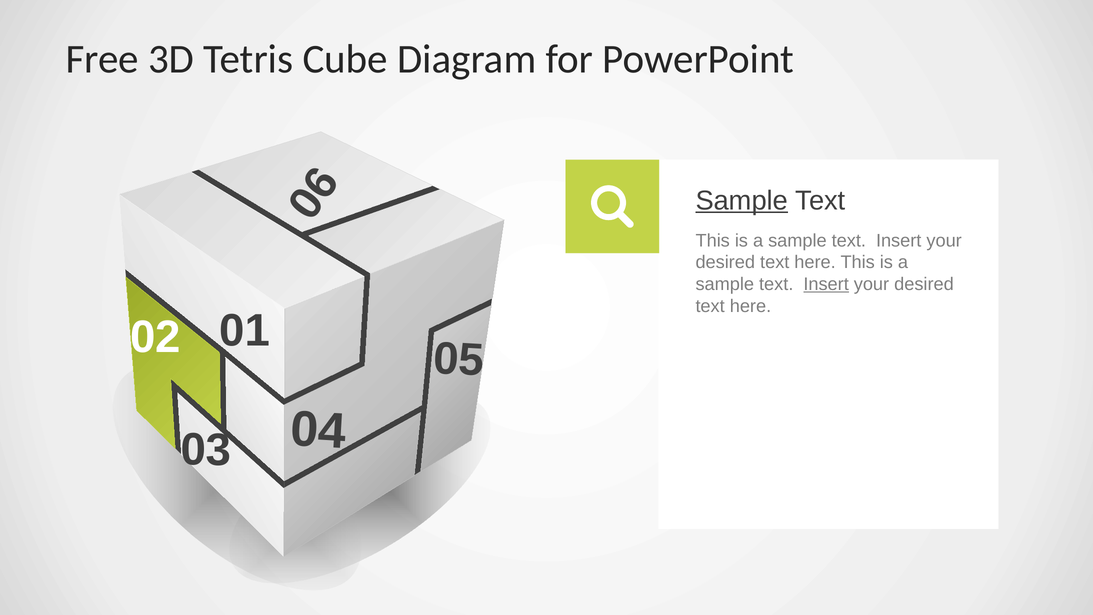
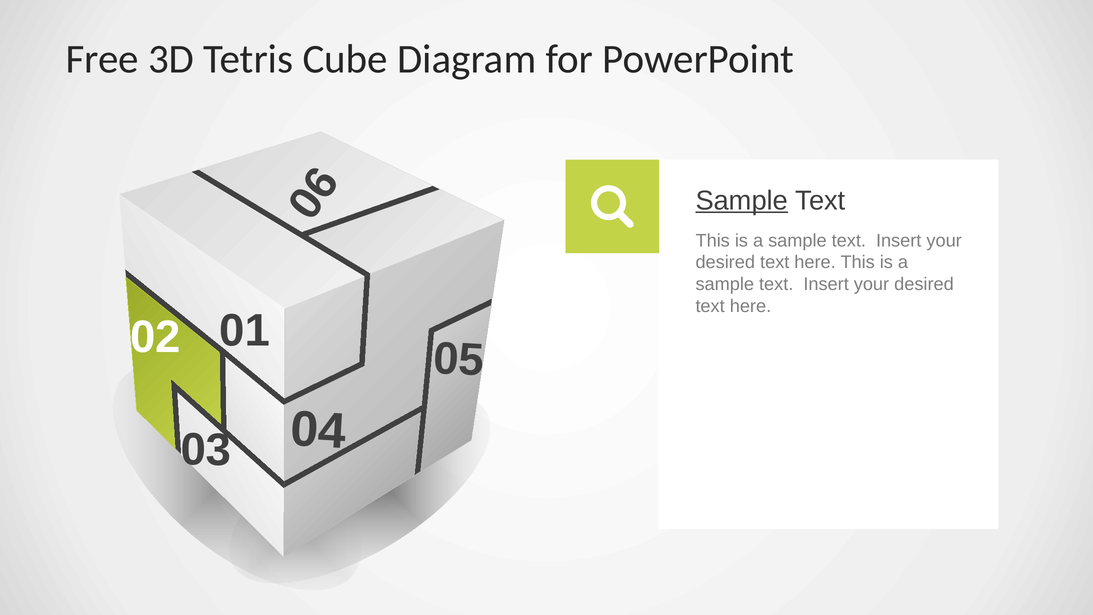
Insert underline: present -> none (826, 284)
